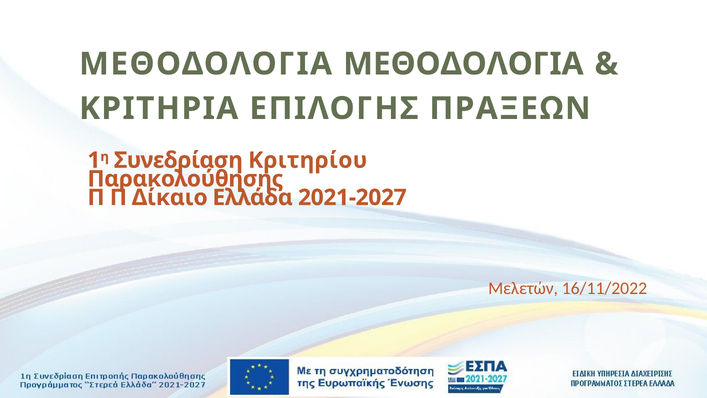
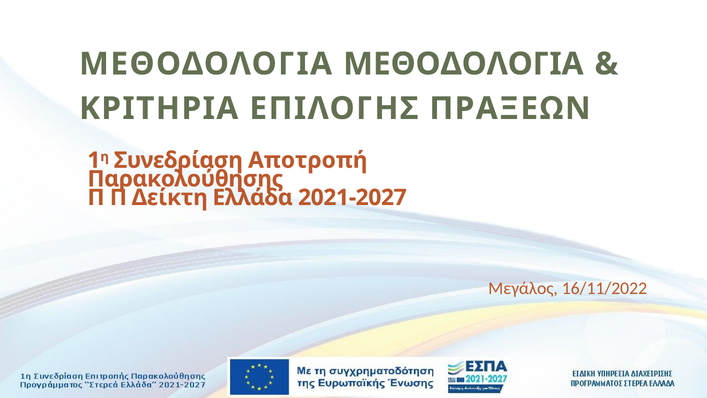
Κριτηρίου: Κριτηρίου -> Αποτροπή (308, 160)
Δίκαιο: Δίκαιο -> Δείκτη (170, 197)
Μελετών: Μελετών -> Μεγάλος (523, 288)
